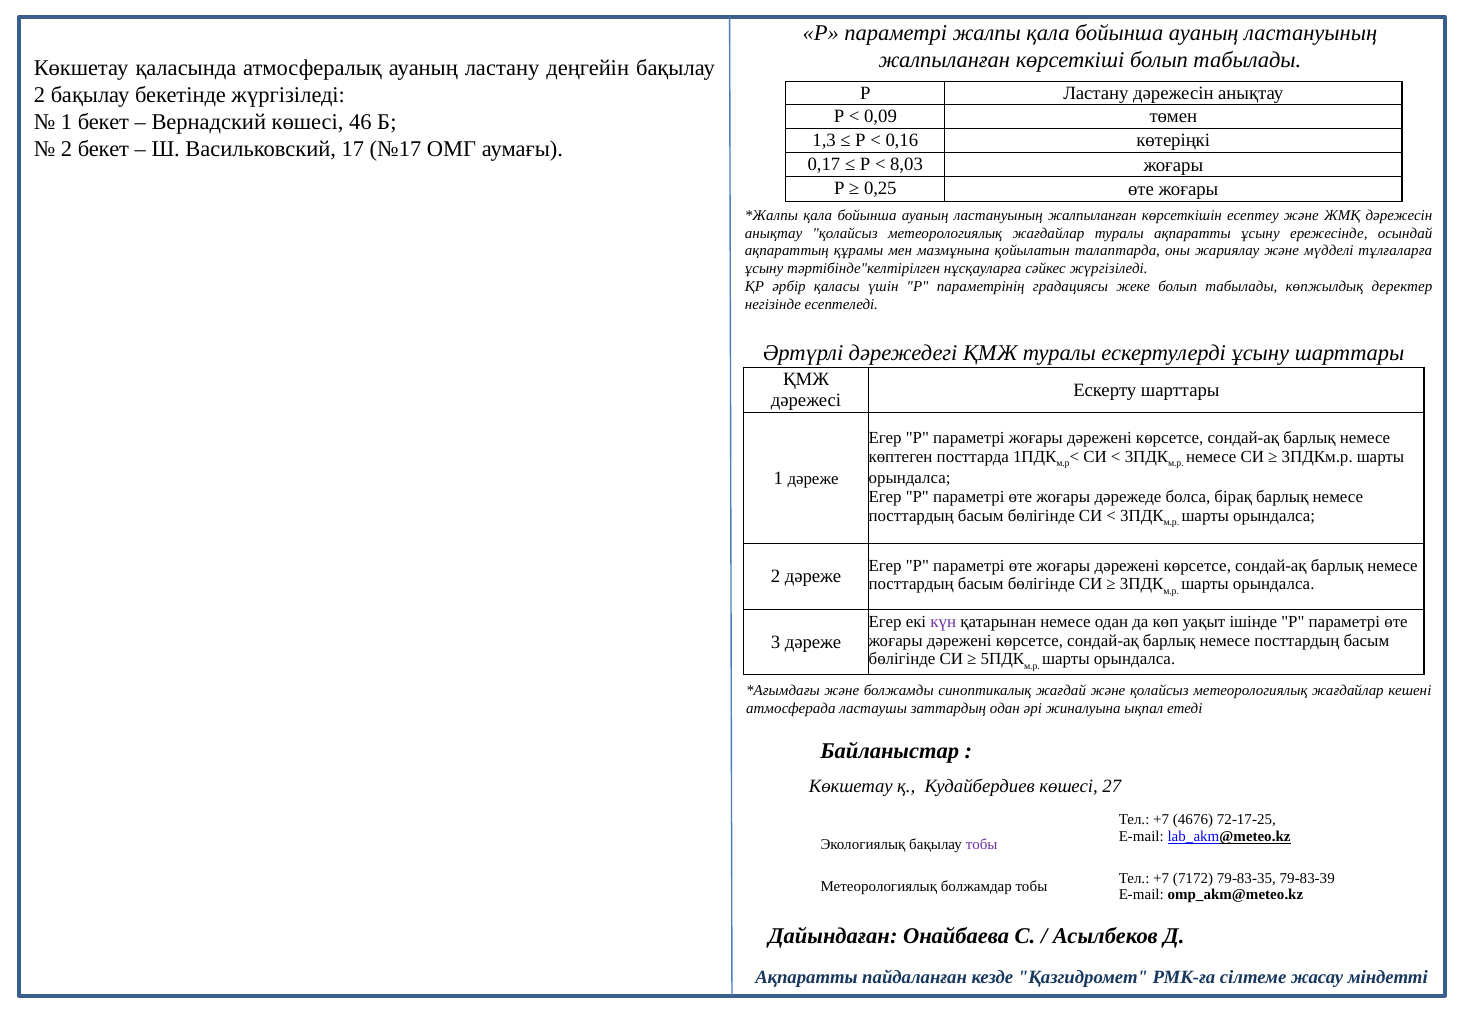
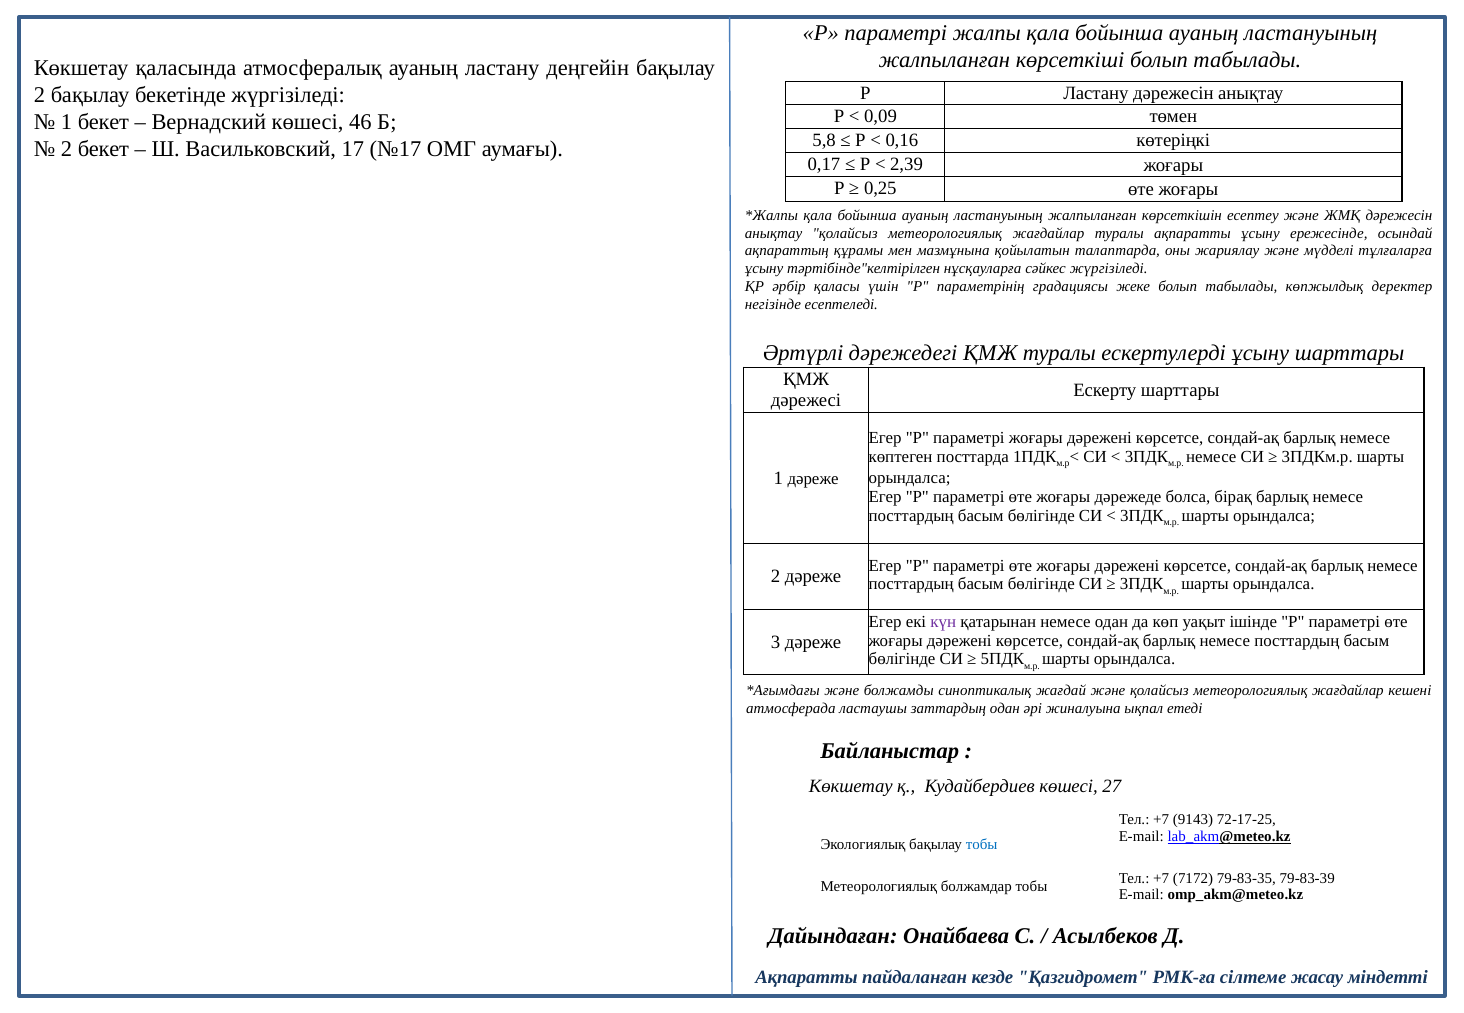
1,3: 1,3 -> 5,8 (824, 141)
8,03: 8,03 -> 2,39 (907, 165)
4676: 4676 -> 9143 (1193, 820)
тобы colour: purple -> blue (982, 845)
